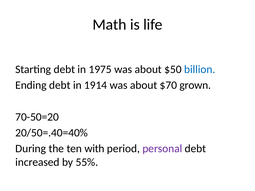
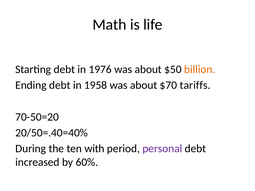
1975: 1975 -> 1976 (100, 69)
billion colour: blue -> orange (200, 69)
1914: 1914 -> 1958 (96, 85)
grown: grown -> tariffs (195, 85)
55%: 55% -> 60% (87, 162)
